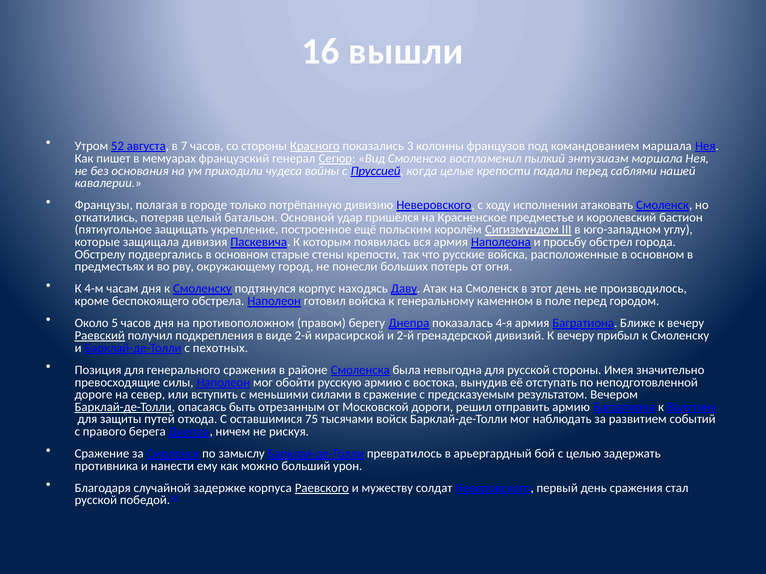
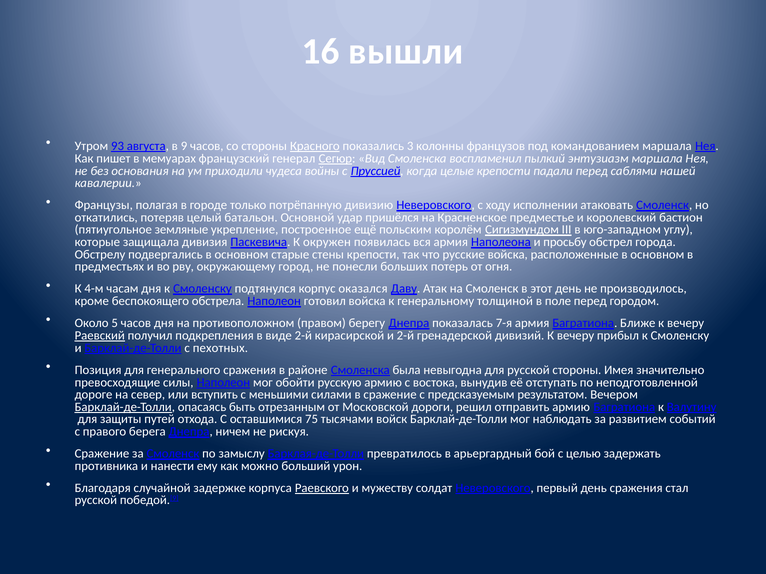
52: 52 -> 93 (118, 146)
7: 7 -> 9 (184, 146)
защищать: защищать -> земляные (181, 230)
которым: которым -> окружен (327, 242)
находясь: находясь -> оказался (363, 289)
каменном: каменном -> толщиной (505, 301)
4-я: 4-я -> 7-я (504, 323)
